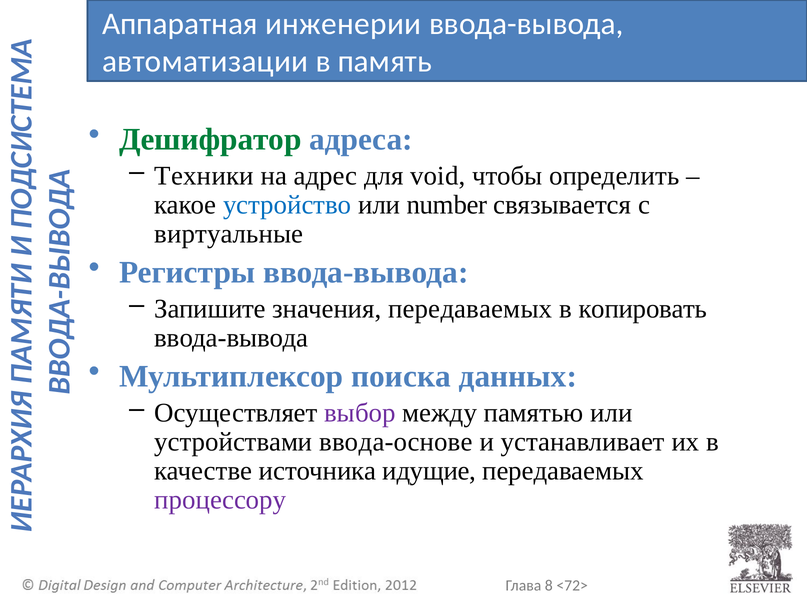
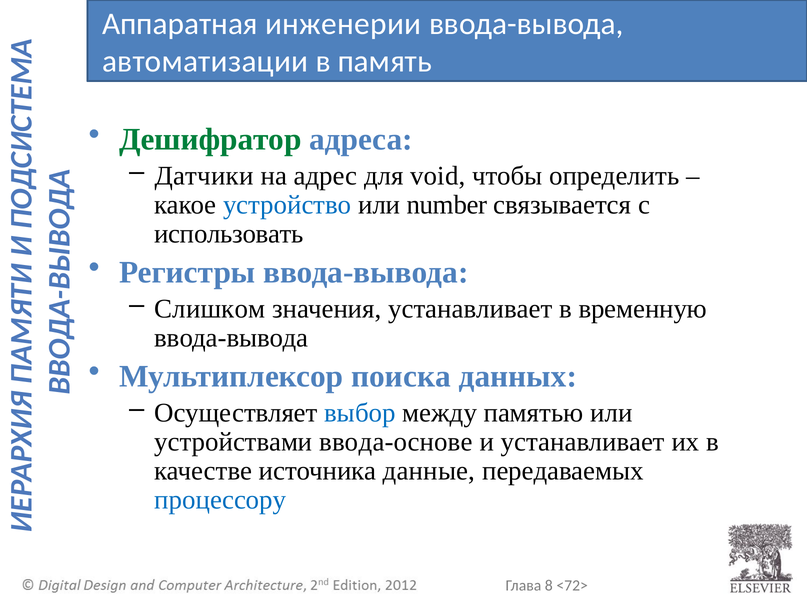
Техники: Техники -> Датчики (204, 176)
виртуальные: виртуальные -> использовать (229, 234)
Запишите: Запишите -> Слишком (210, 309)
значения передаваемых: передаваемых -> устанавливает (470, 309)
копировать: копировать -> временную (643, 309)
выбор colour: purple -> blue (360, 413)
идущие: идущие -> данные (429, 471)
процессору colour: purple -> blue (220, 500)
